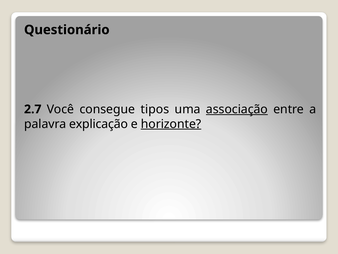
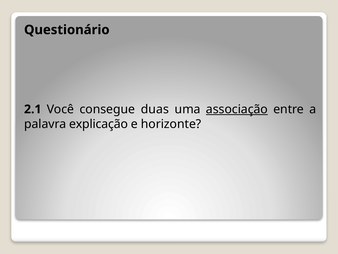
2.7: 2.7 -> 2.1 (33, 109)
tipos: tipos -> duas (155, 109)
horizonte underline: present -> none (171, 124)
